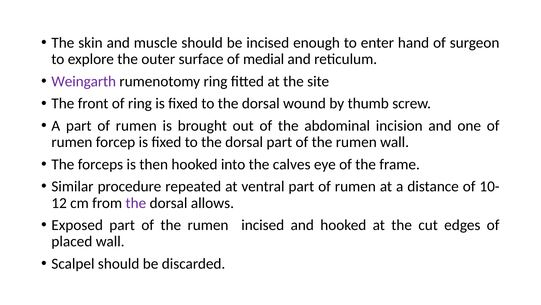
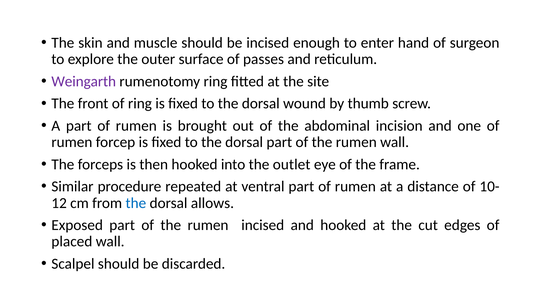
medial: medial -> passes (264, 59)
calves: calves -> outlet (292, 164)
the colour: purple -> blue (136, 203)
